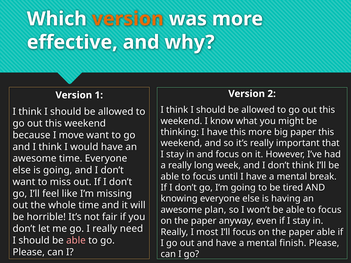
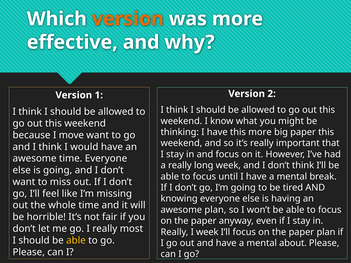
need: need -> most (131, 229)
I most: most -> week (207, 232)
paper able: able -> plan (326, 232)
able colour: pink -> yellow (76, 241)
finish: finish -> about (293, 243)
